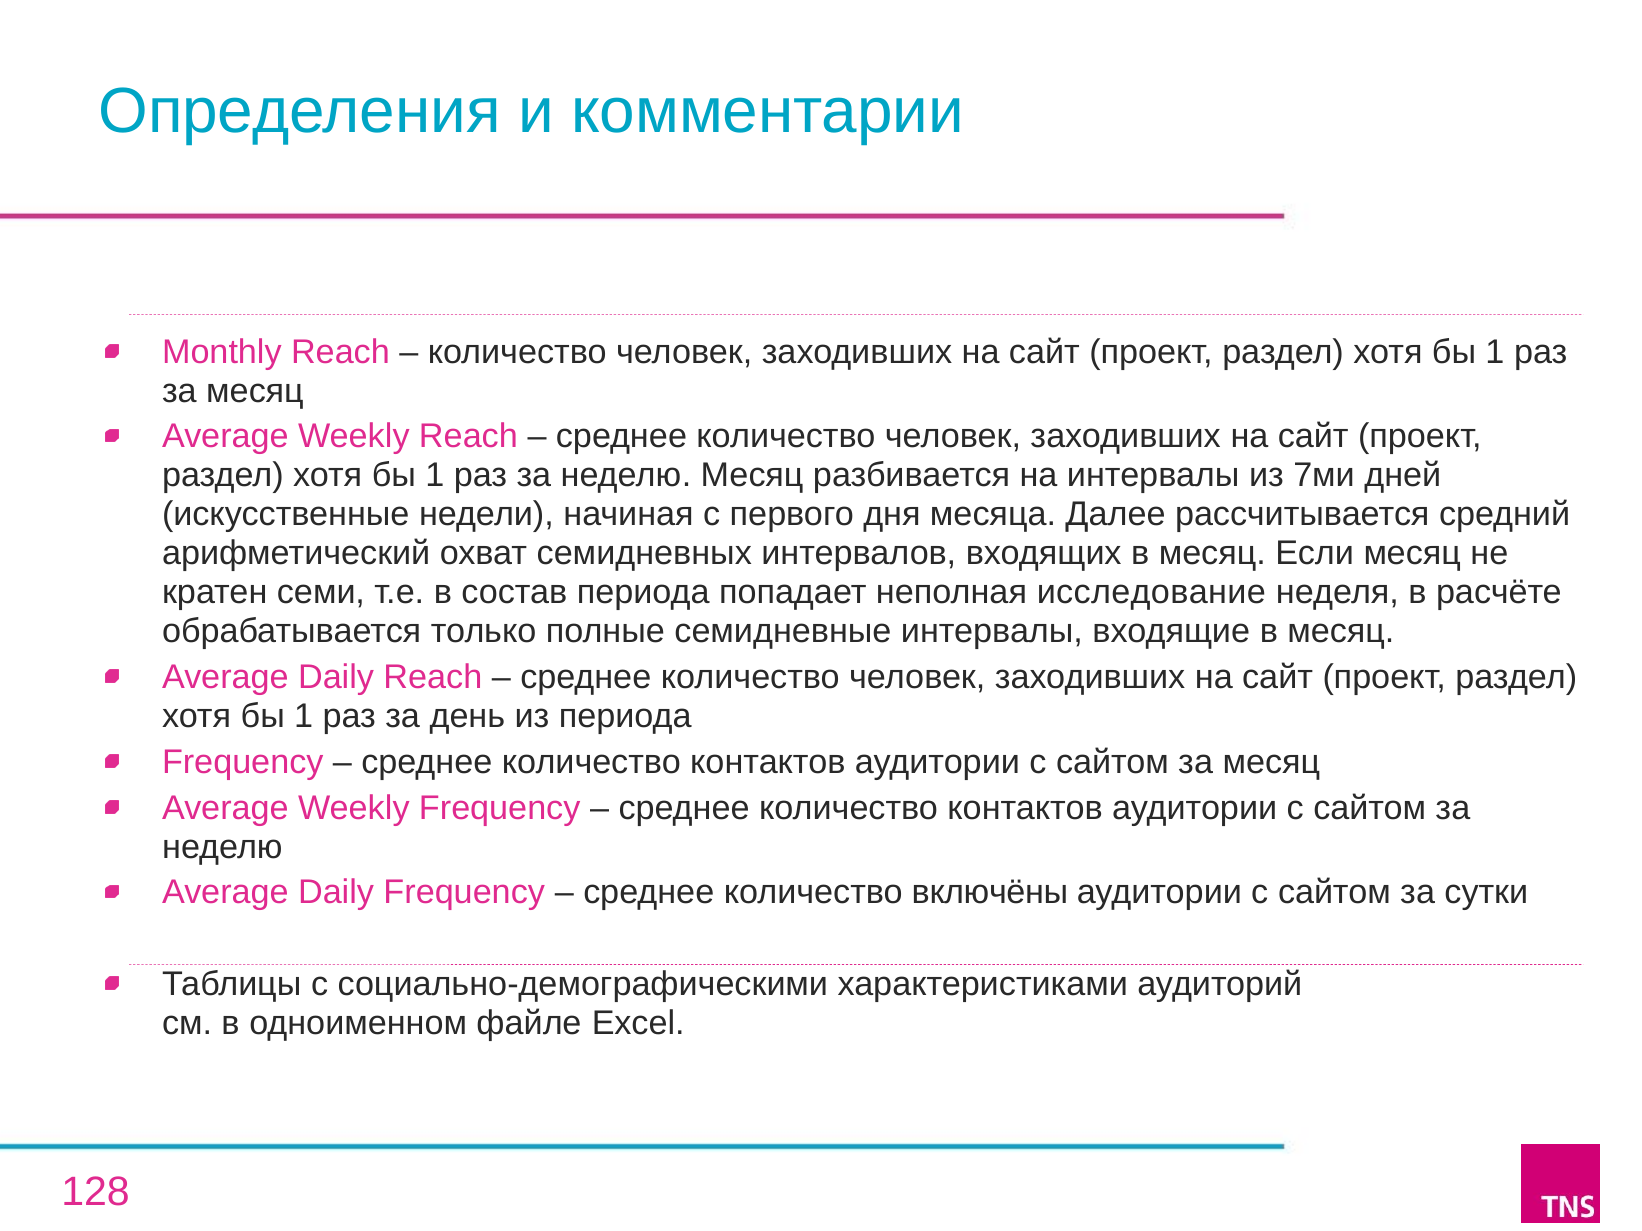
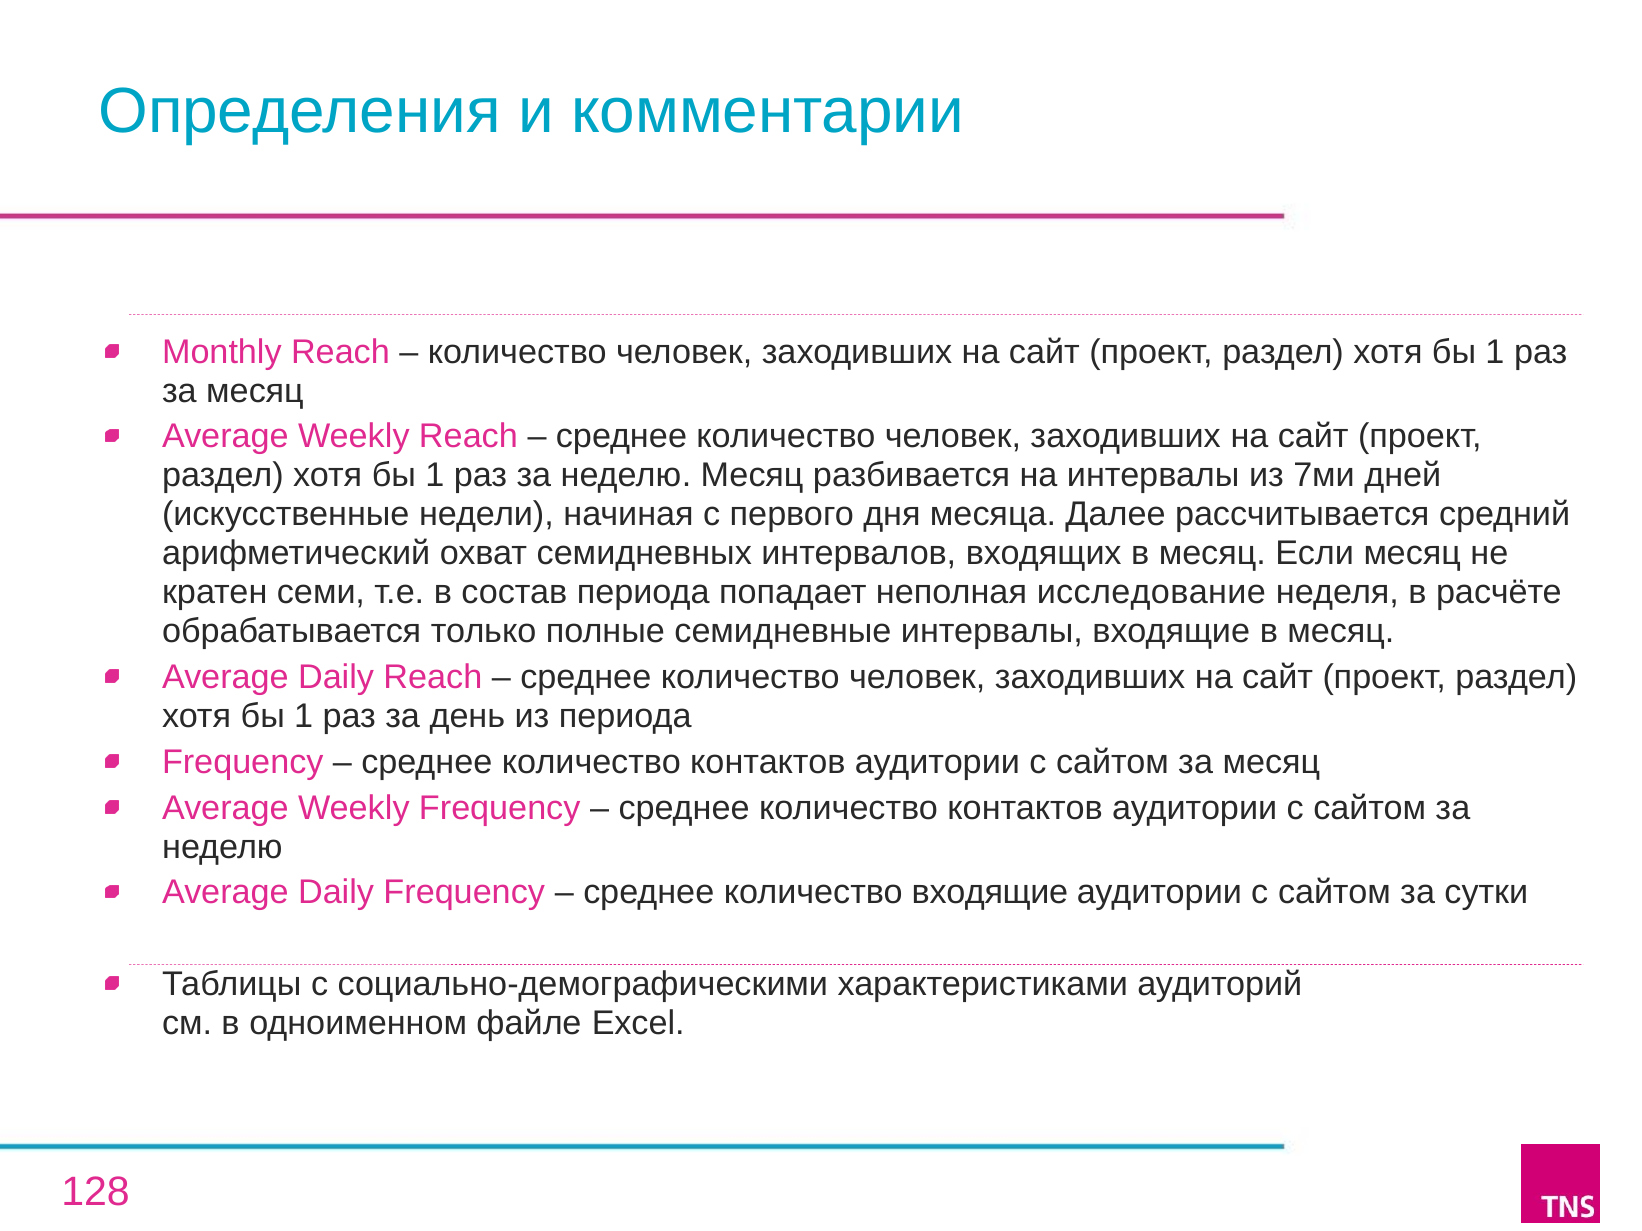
количество включёны: включёны -> входящие (990, 893)
